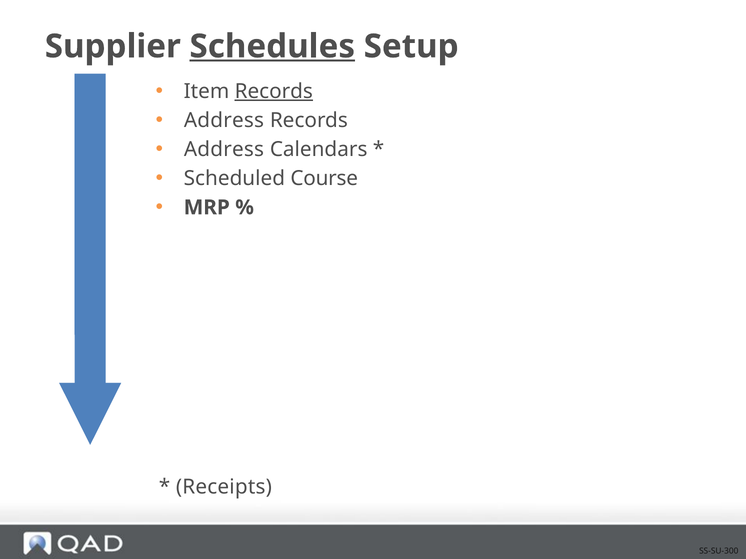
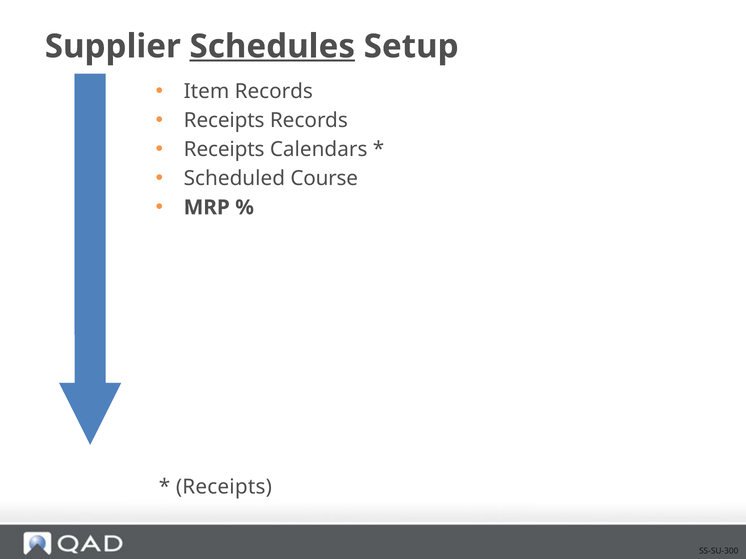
Records underline: present -> none (274, 91)
Address: Address -> Receipts (224, 120)
Address: Address -> Receipts (224, 150)
